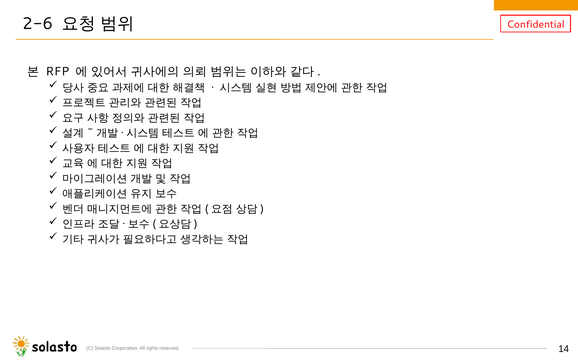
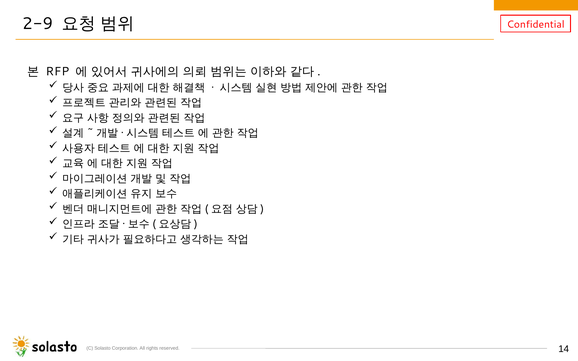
2-6: 2-6 -> 2-9 (38, 23)
